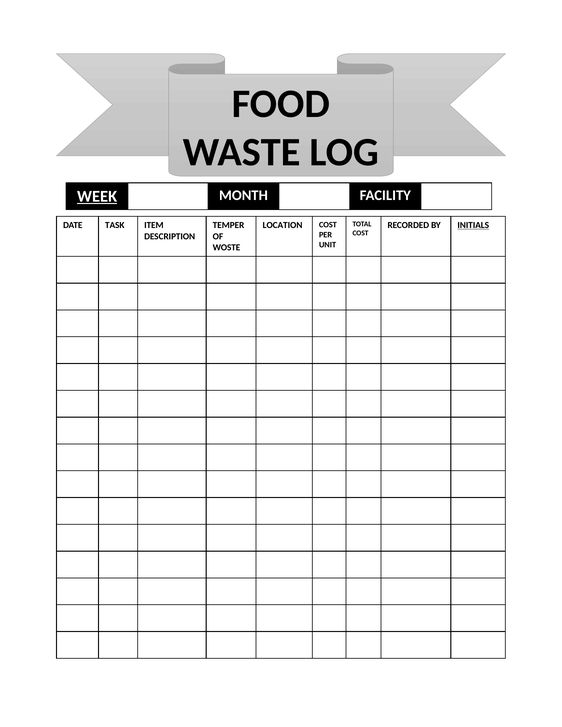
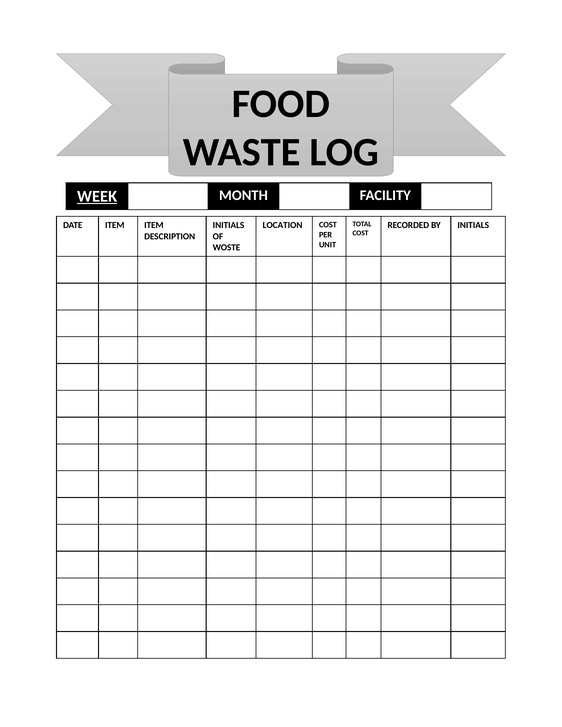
DATE TASK: TASK -> ITEM (115, 225)
TEMPER: TEMPER -> INITIALS (229, 225)
INITIALS underline: present -> none (473, 225)
